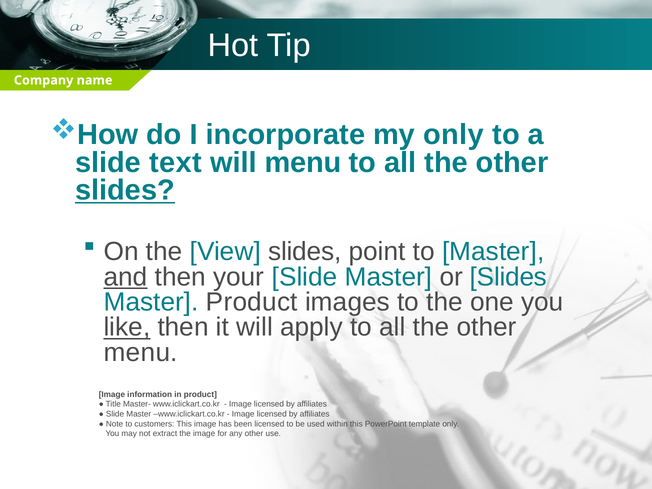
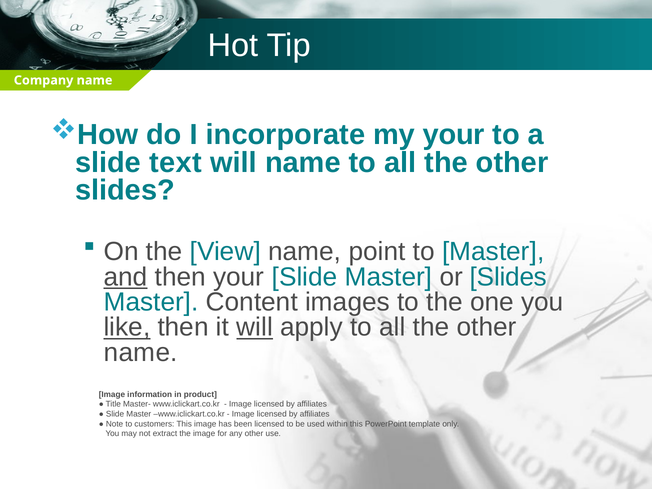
my only: only -> your (454, 135)
will menu: menu -> name (303, 163)
slides underline: present -> none (125, 190)
View slides: slides -> name (305, 252)
Master Product: Product -> Content (252, 302)
will underline: none -> present (255, 327)
menu: menu -> name (141, 353)
